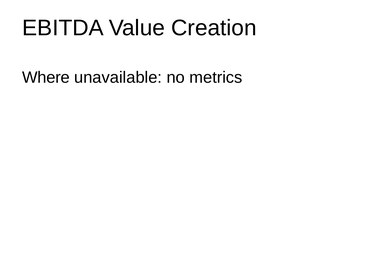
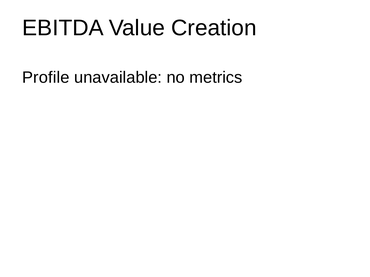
Where: Where -> Profile (46, 78)
